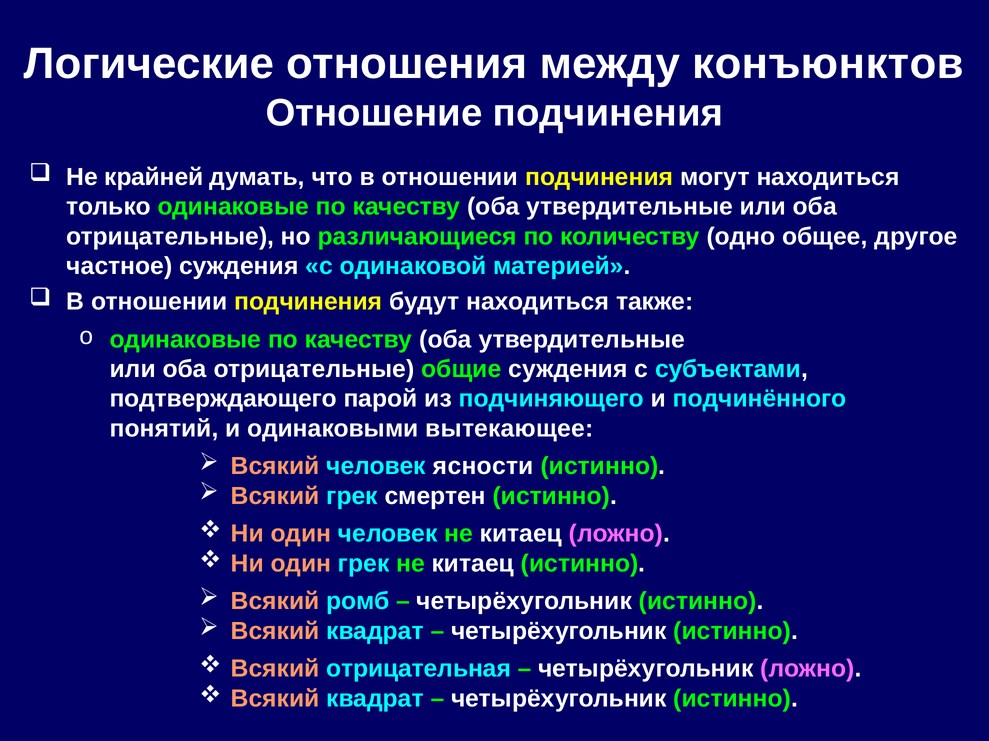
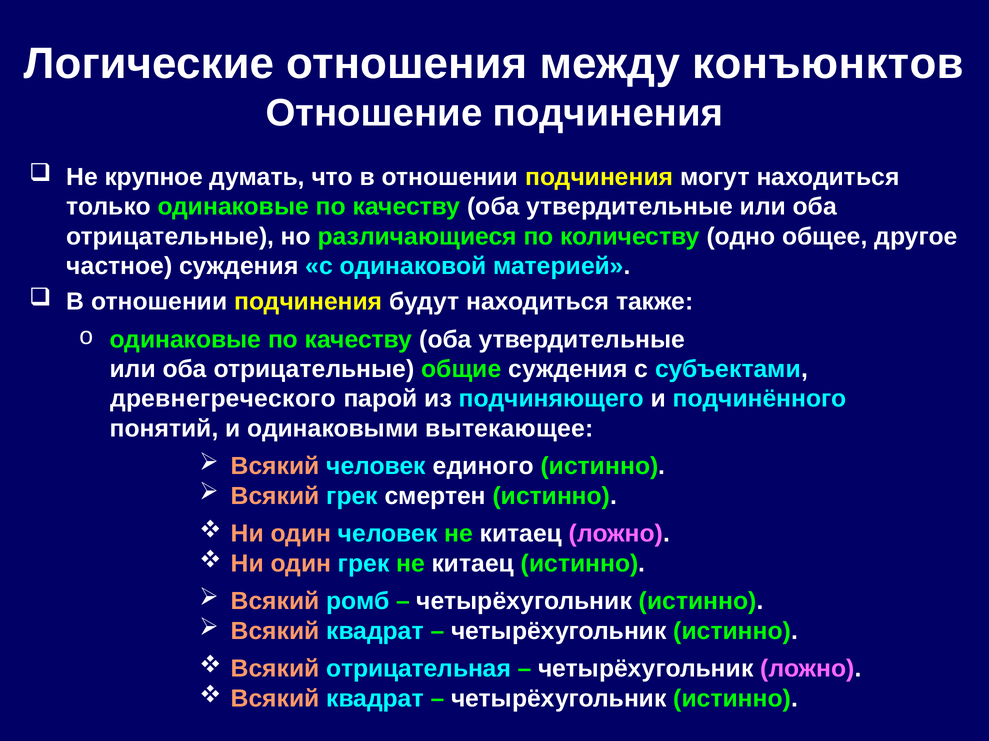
крайней: крайней -> крупное (154, 177)
подтверждающего: подтверждающего -> древнегреческого (223, 399)
ясности: ясности -> единого (483, 467)
